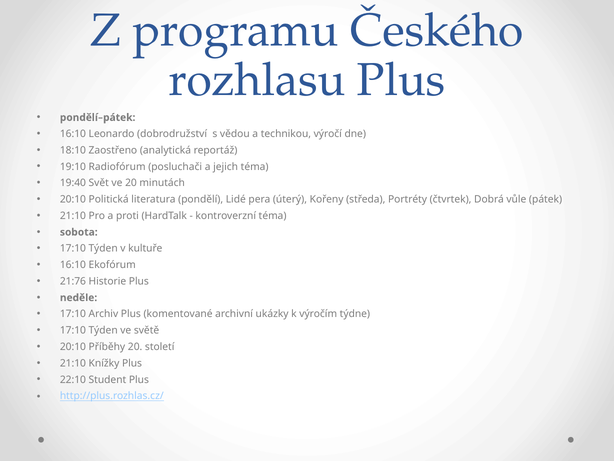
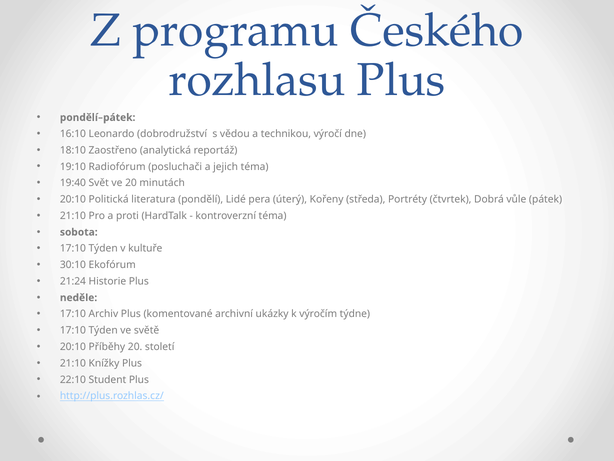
16:10: 16:10 -> 30:10 (73, 265)
21:76: 21:76 -> 21:24 (73, 281)
